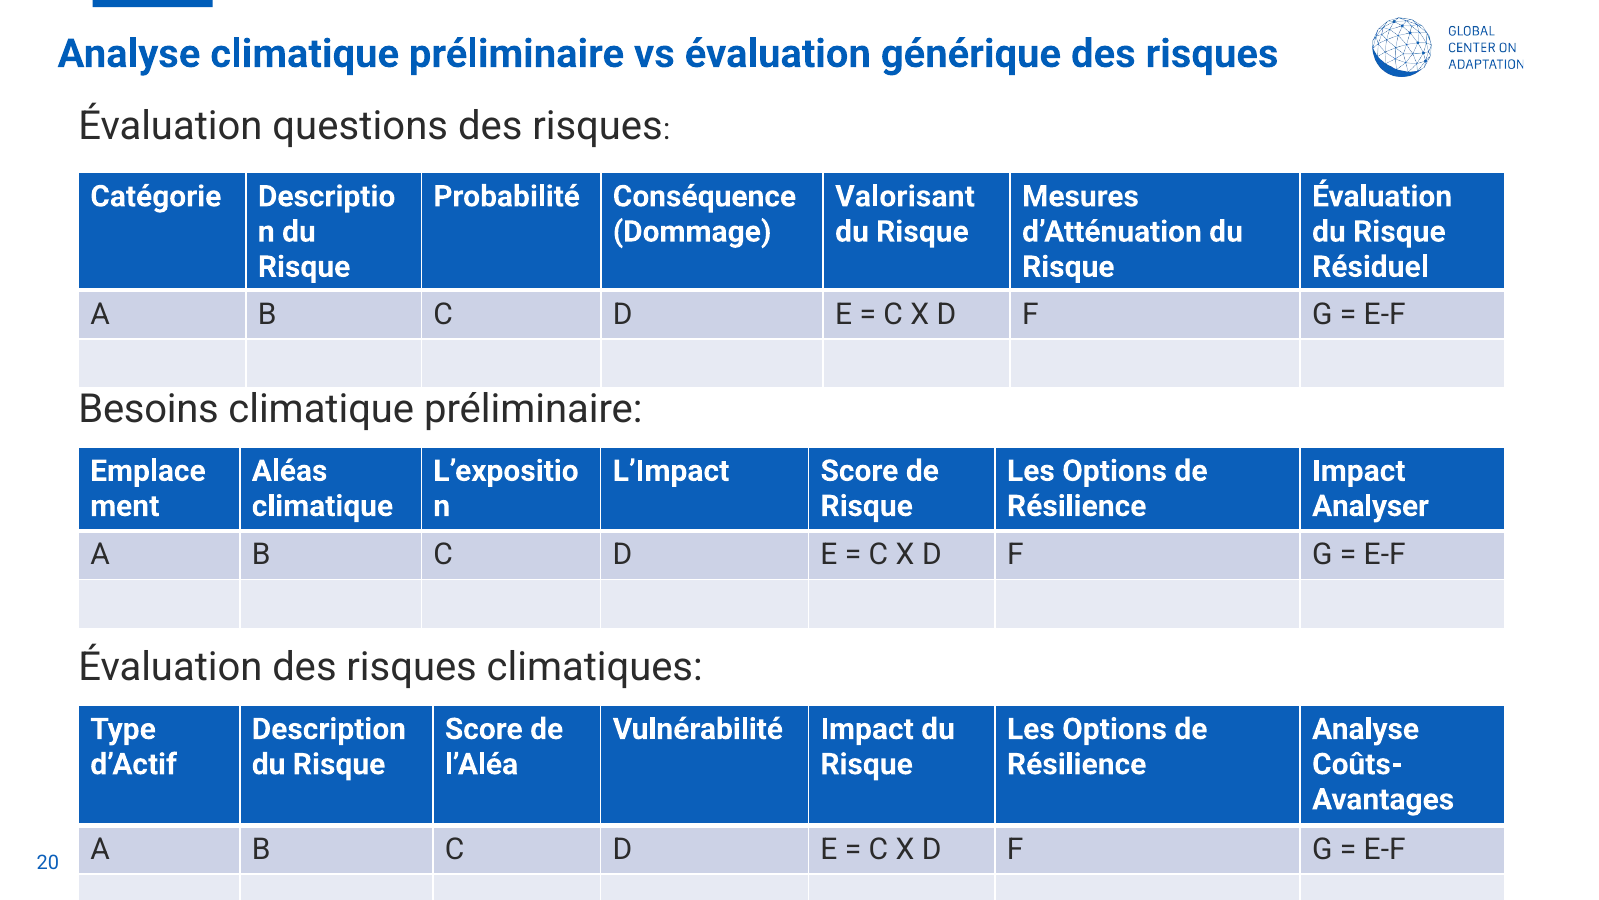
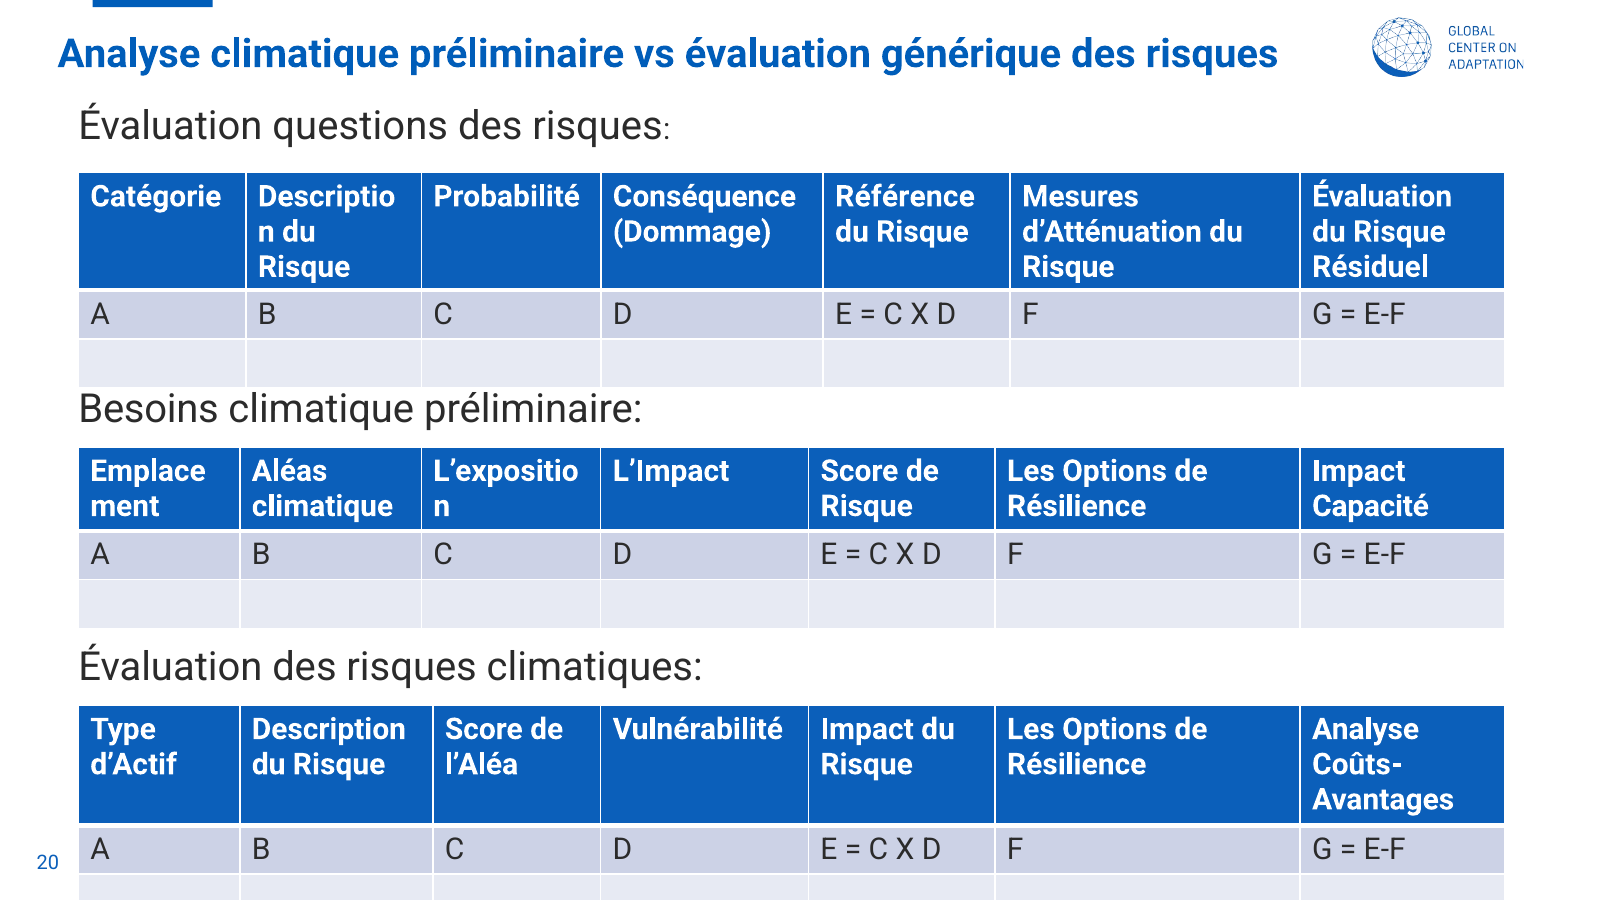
Valorisant: Valorisant -> Référence (905, 196)
Analyser: Analyser -> Capacité (1370, 506)
